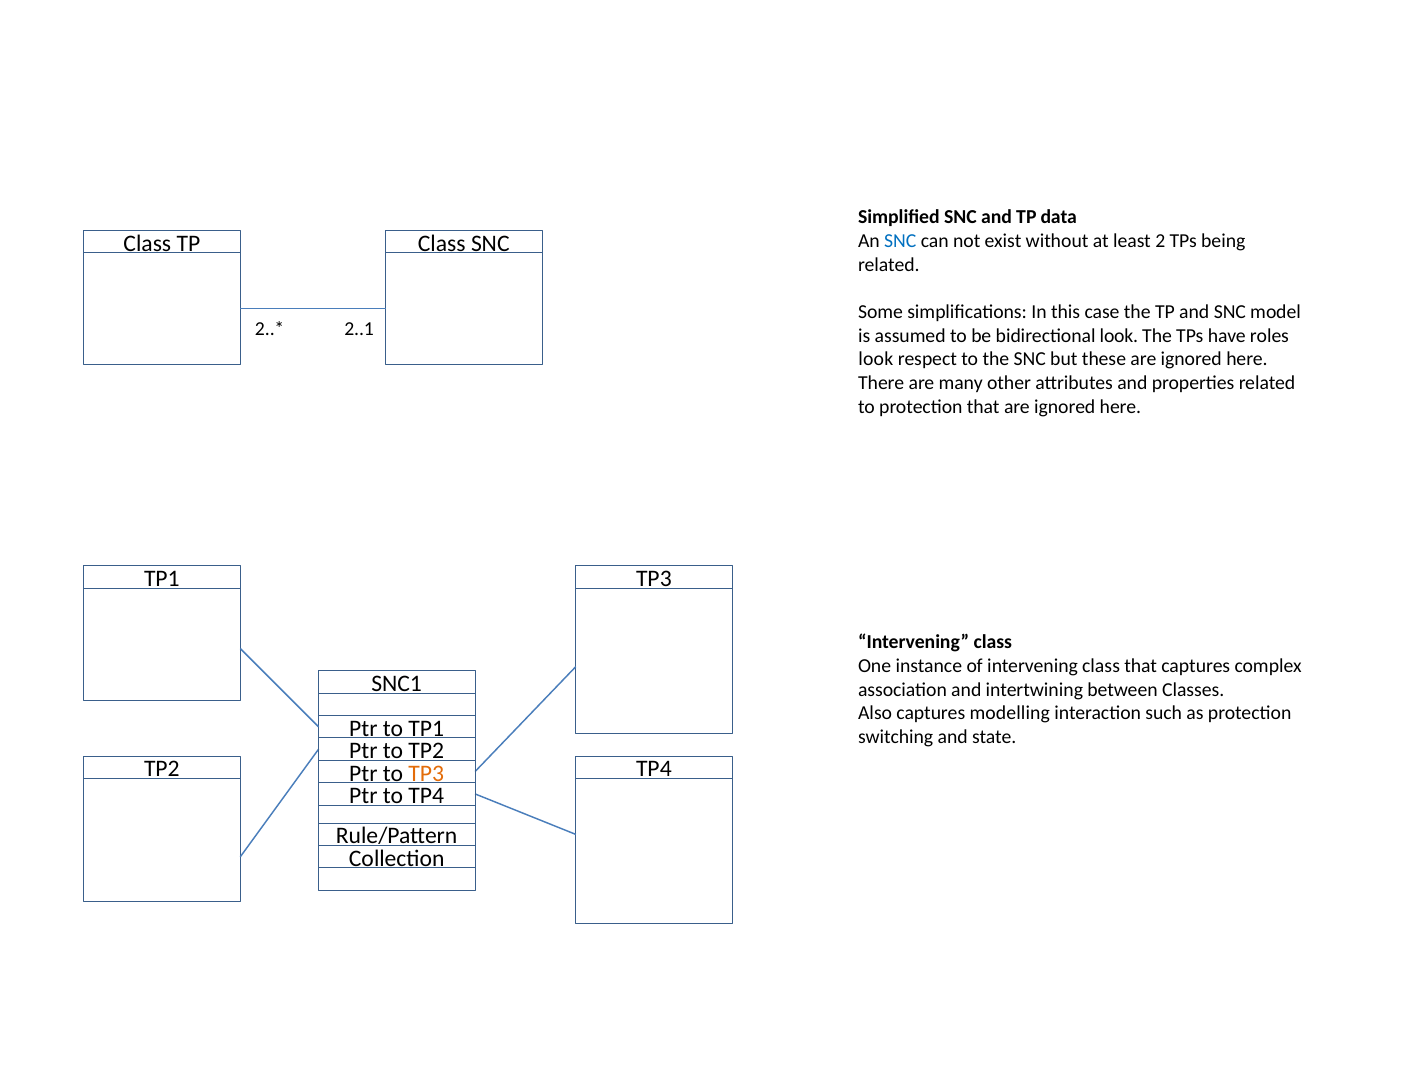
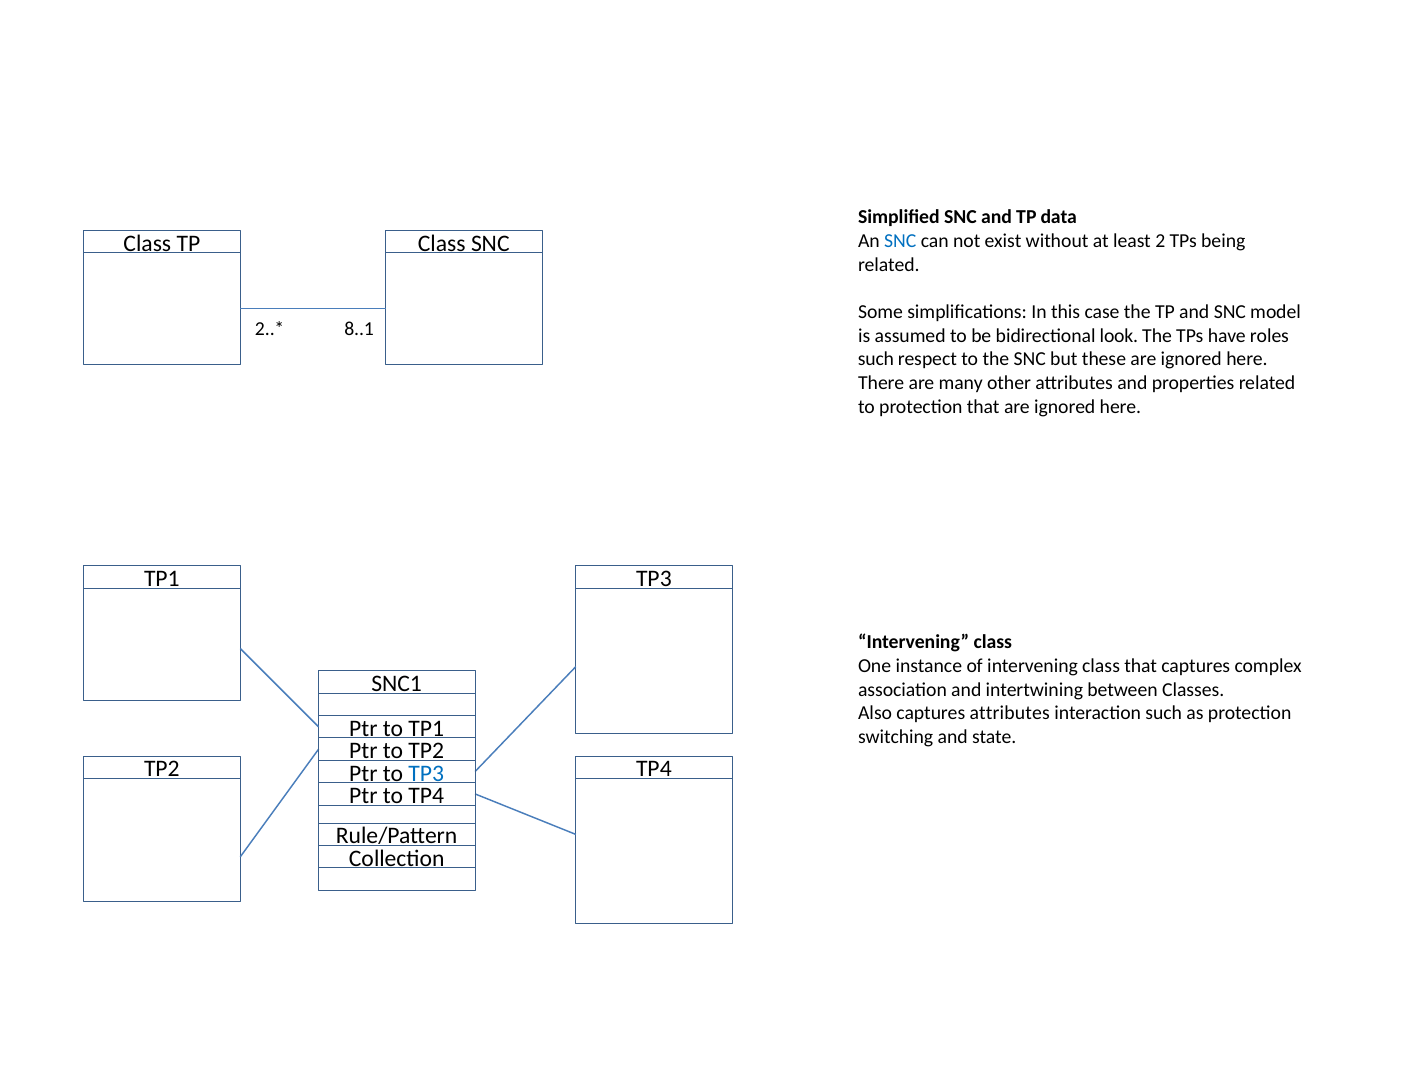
2..1: 2..1 -> 8..1 (359, 329)
look: look -> such (876, 359)
captures modelling: modelling -> attributes (1010, 713)
TP3 colour: orange -> blue (426, 773)
